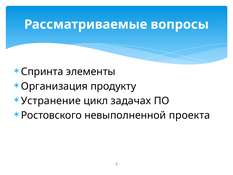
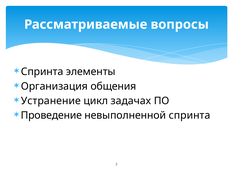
продукту: продукту -> общения (113, 86)
Ростовского: Ростовского -> Проведение (51, 115)
невыполненной проекта: проекта -> спринта (190, 115)
